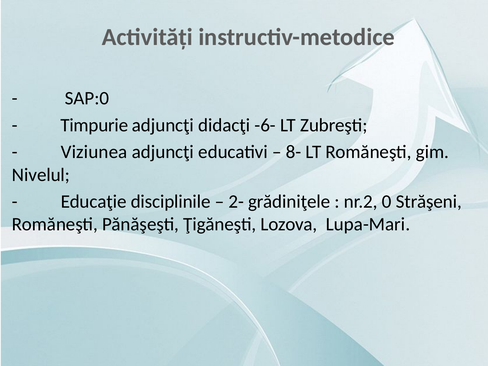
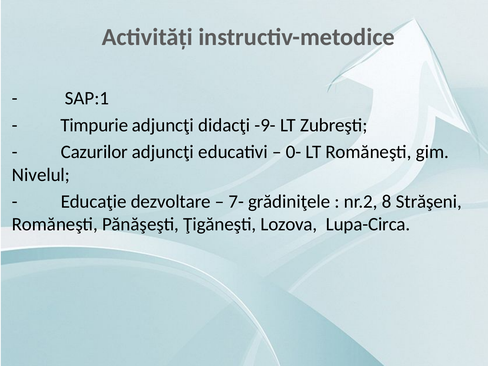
SAP:0: SAP:0 -> SAP:1 (87, 98)
-6-: -6- -> -9- (265, 125)
Viziunea: Viziunea -> Cazurilor (94, 152)
8-: 8- -> 0- (294, 152)
disciplinile: disciplinile -> dezvoltare (171, 202)
2-: 2- -> 7- (236, 202)
0: 0 -> 8 (387, 202)
Lupa-Mari: Lupa-Mari -> Lupa-Circa (368, 224)
